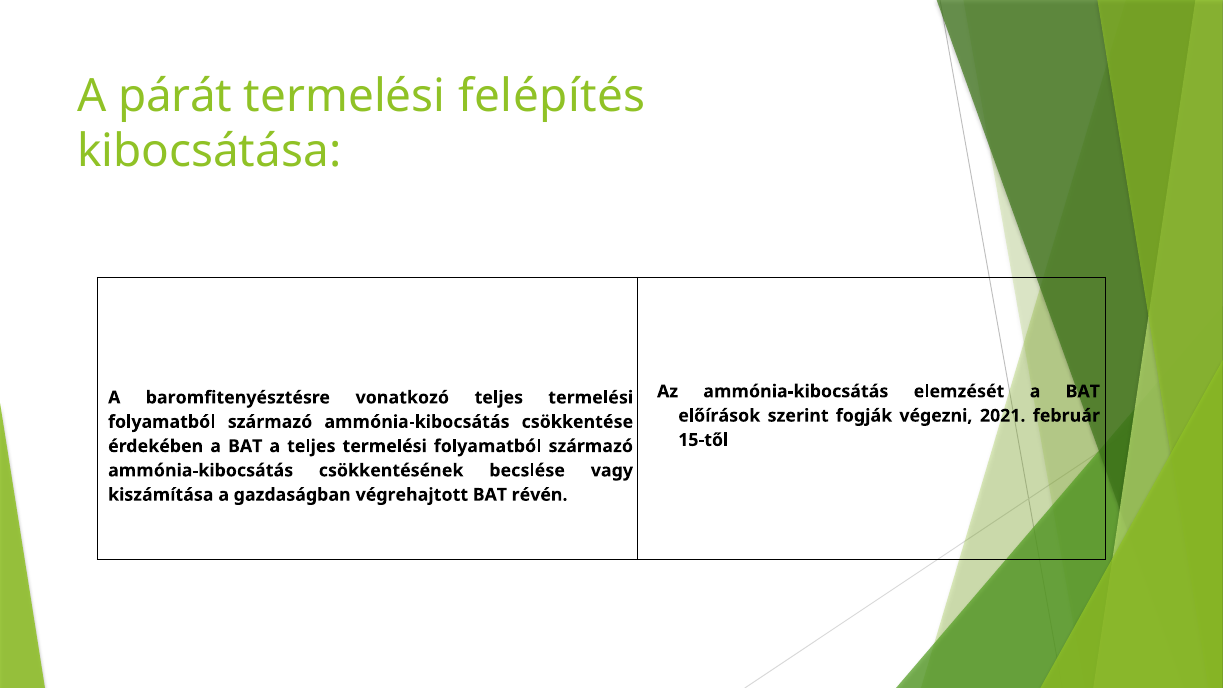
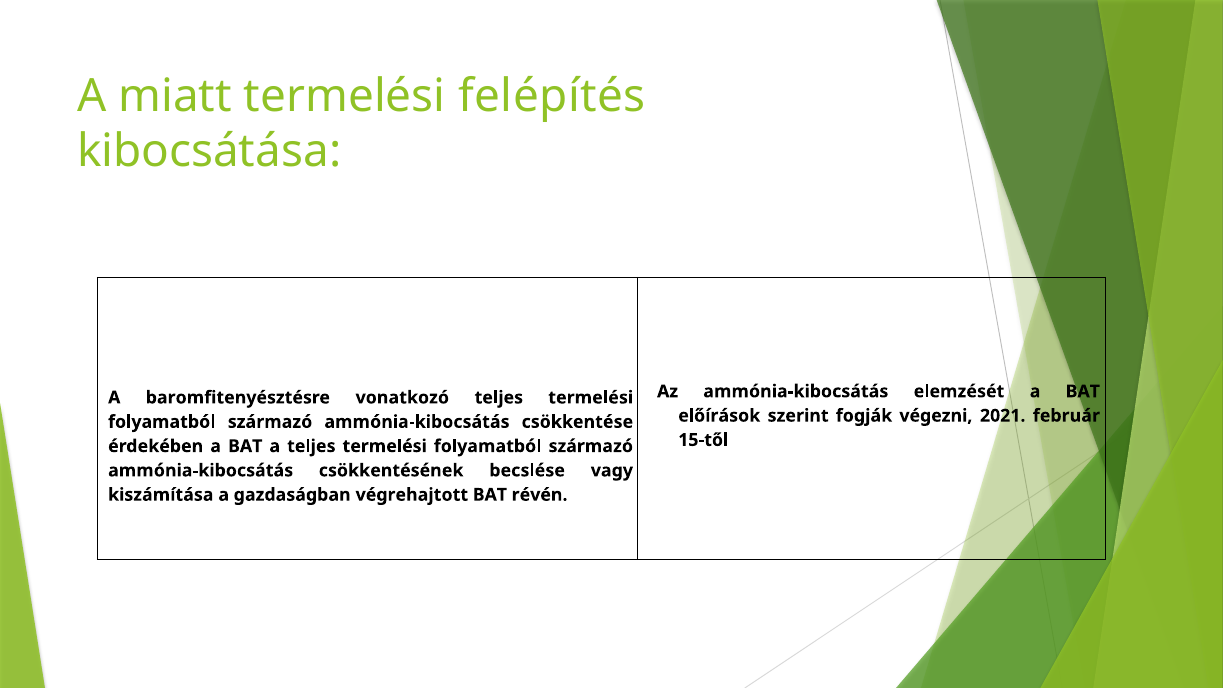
párát: párát -> miatt (175, 96)
